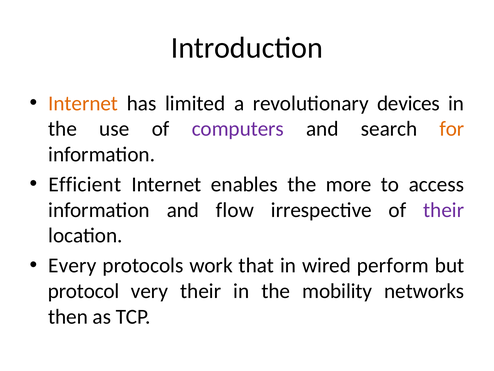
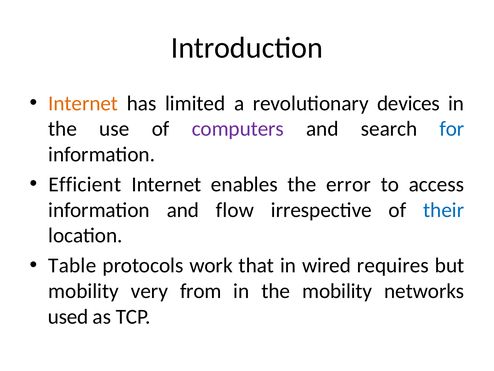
for colour: orange -> blue (452, 129)
more: more -> error (349, 184)
their colour: purple -> blue (444, 210)
Every: Every -> Table (72, 265)
perform: perform -> requires (393, 265)
protocol: protocol -> mobility (84, 291)
very their: their -> from (201, 291)
then: then -> used (68, 316)
